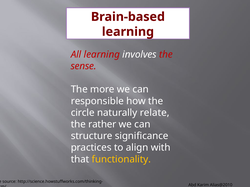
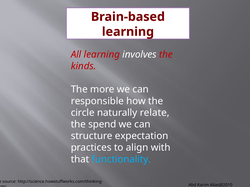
sense: sense -> kinds (84, 66)
rather: rather -> spend (102, 125)
significance: significance -> expectation (142, 136)
functionality colour: yellow -> light blue (121, 160)
